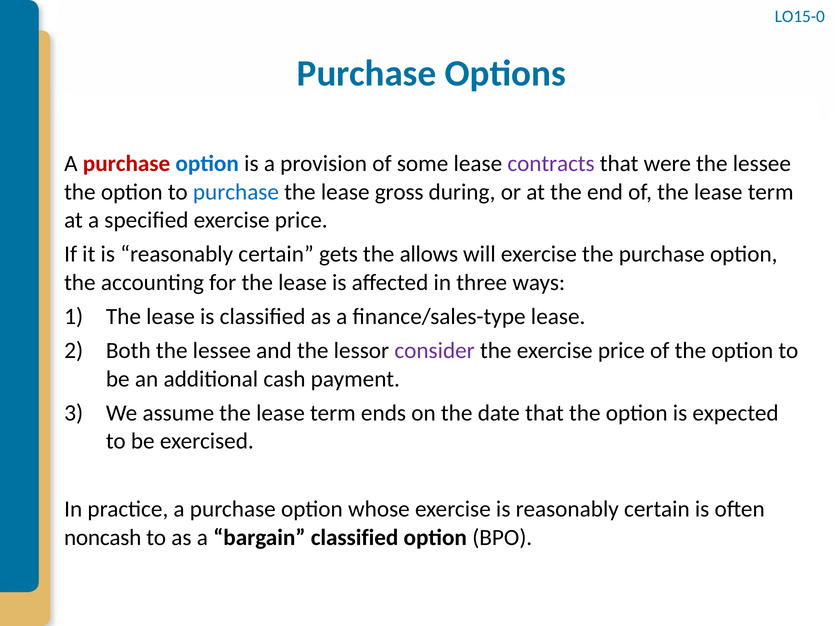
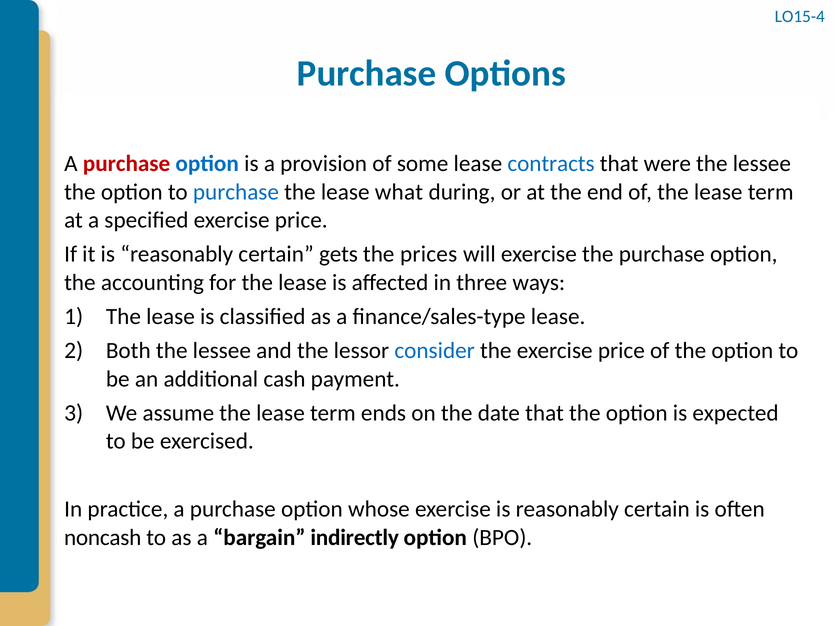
LO15-0: LO15-0 -> LO15-4 (800, 17)
contracts colour: purple -> blue (551, 164)
gross: gross -> what (399, 192)
allows: allows -> prices (429, 254)
consider colour: purple -> blue (435, 351)
bargain classified: classified -> indirectly (355, 538)
